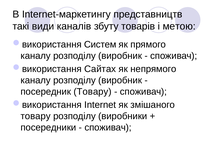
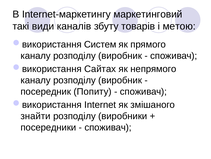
представництв: представництв -> маркетинговий (148, 14)
посередник Товару: Товару -> Попиту (93, 91)
товару: товару -> знайти (36, 116)
